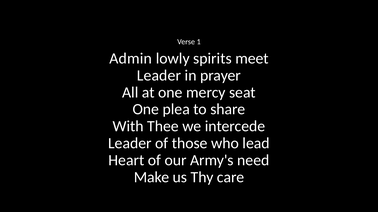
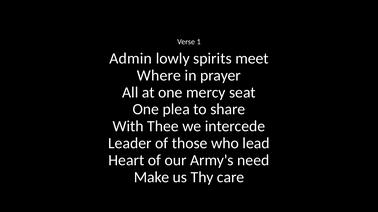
Leader: Leader -> Where (159, 76)
